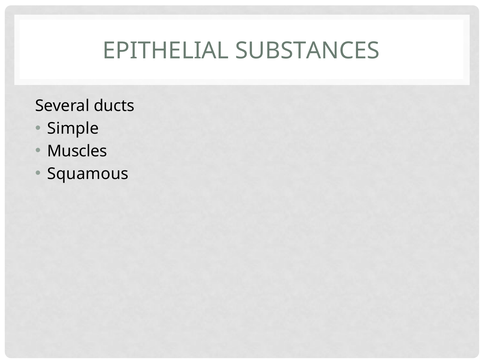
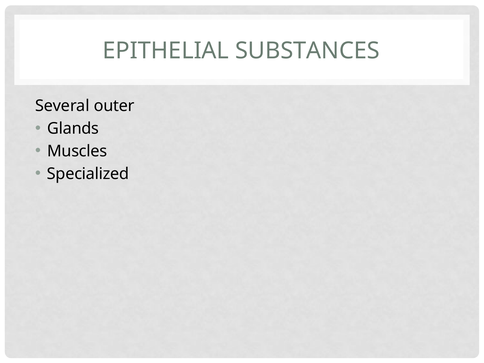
ducts: ducts -> outer (114, 106)
Simple: Simple -> Glands (73, 129)
Squamous: Squamous -> Specialized (88, 174)
